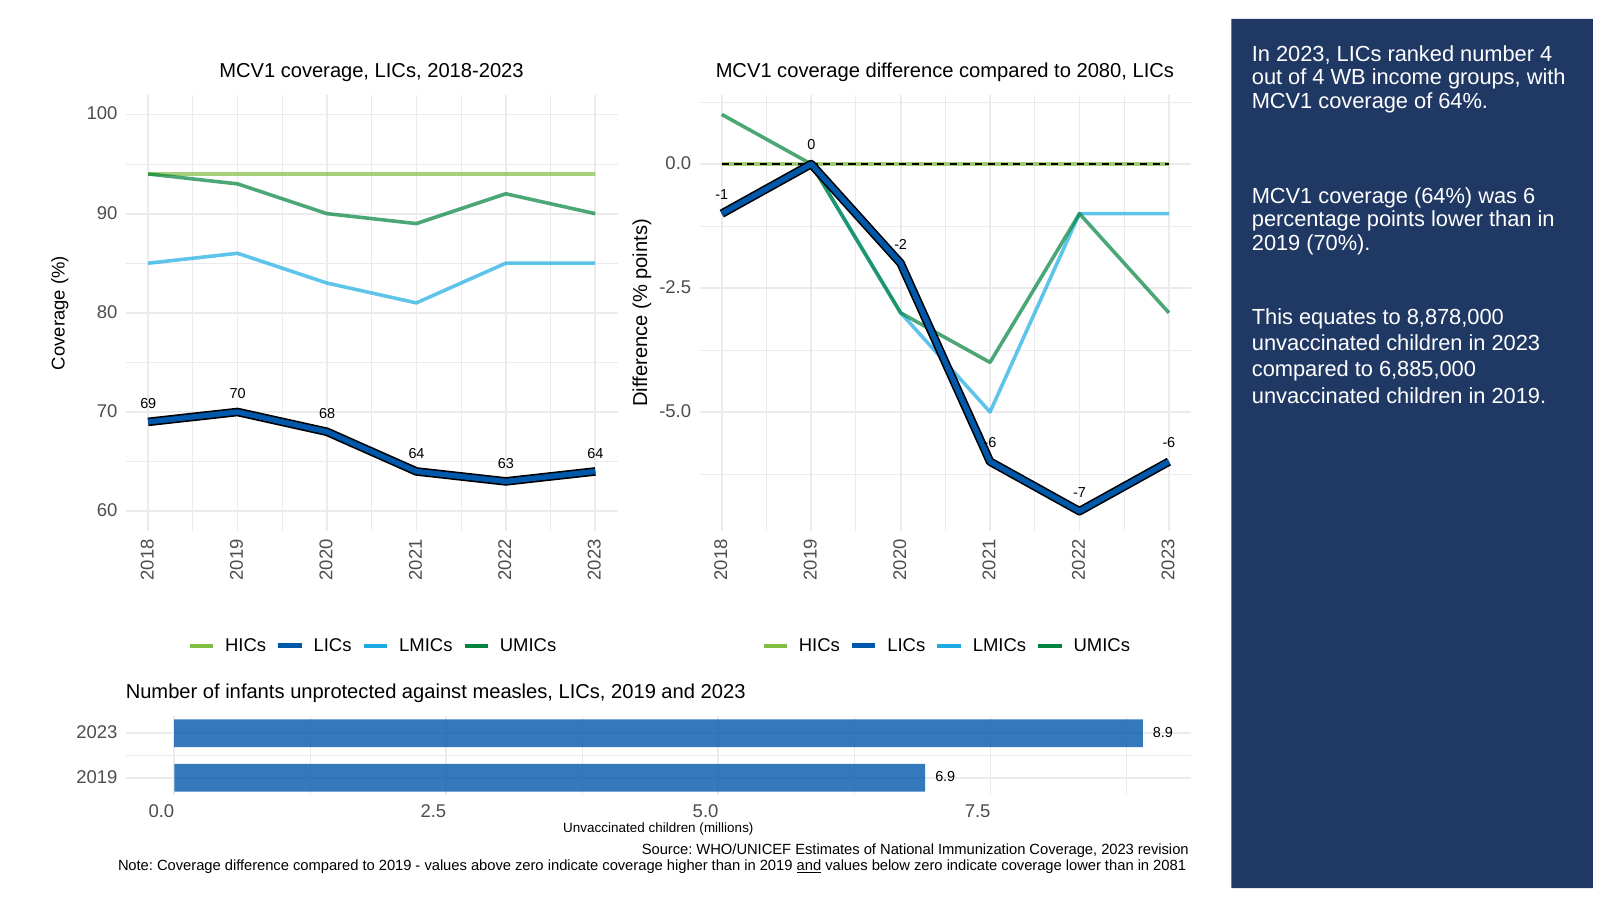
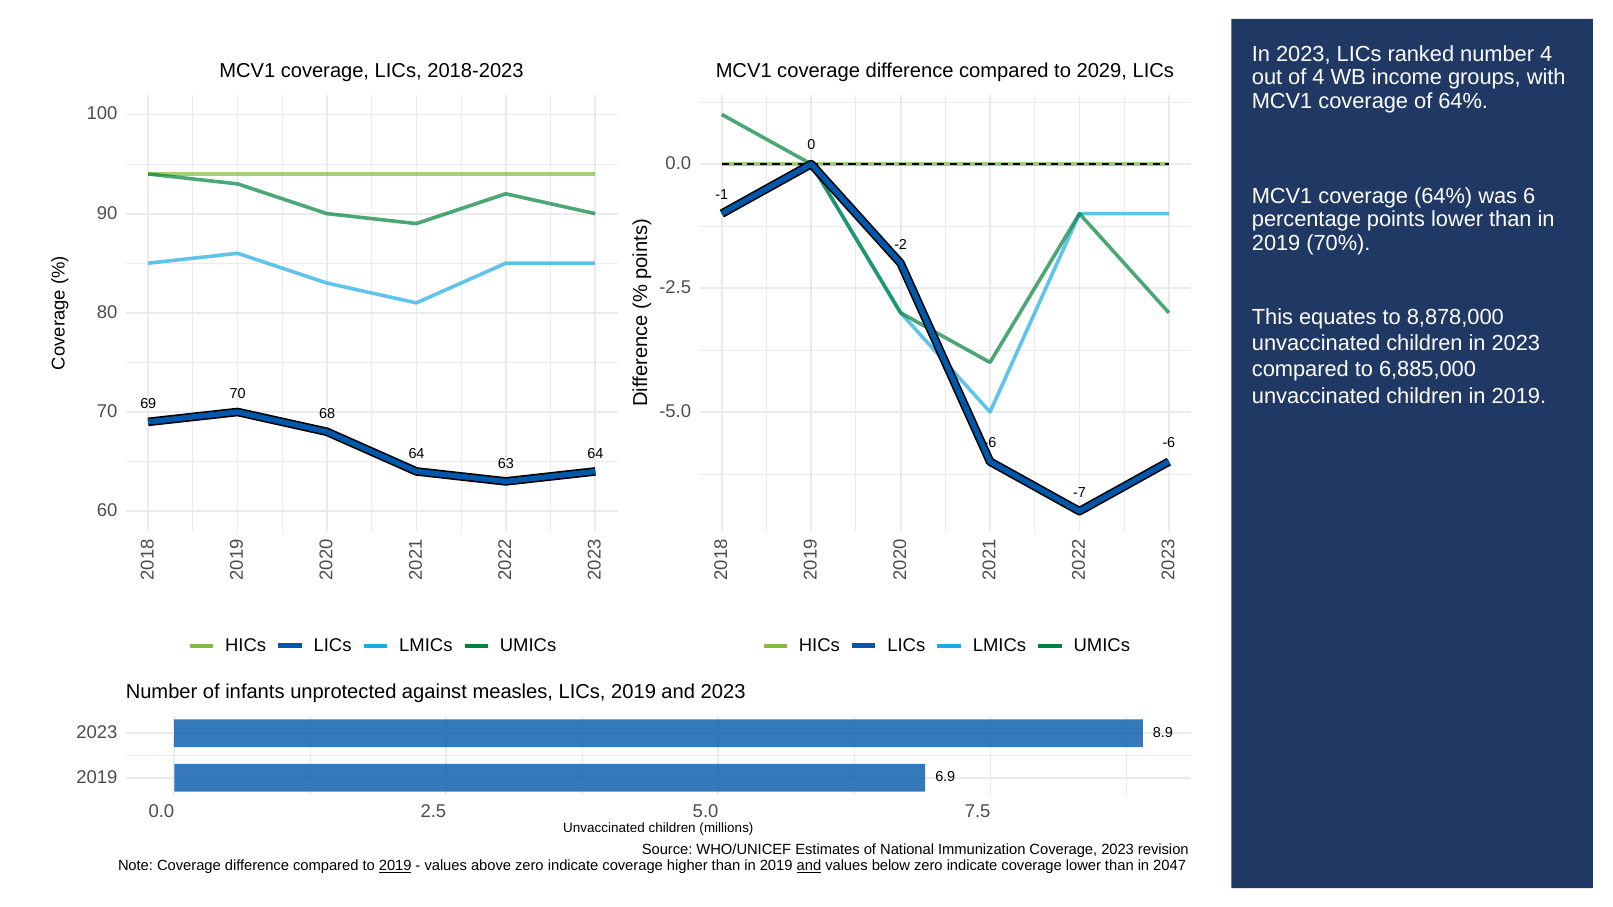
2080: 2080 -> 2029 (1102, 71)
2019 underline: none -> present (395, 866)
2081: 2081 -> 2047 (1170, 866)
